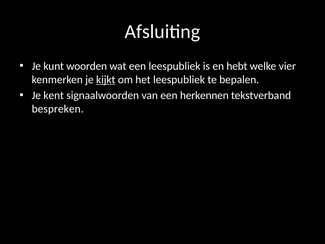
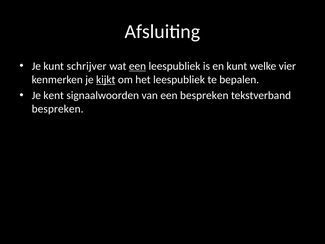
woorden: woorden -> schrijver (87, 66)
een underline: none -> present (137, 66)
en hebt: hebt -> kunt (237, 66)
een herkennen: herkennen -> bespreken (204, 95)
